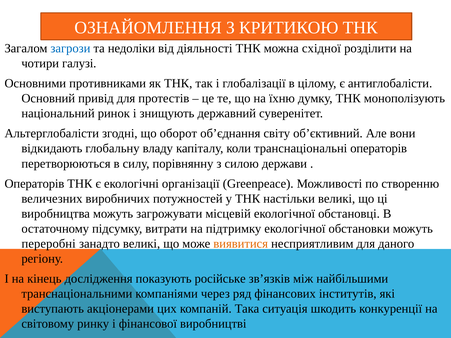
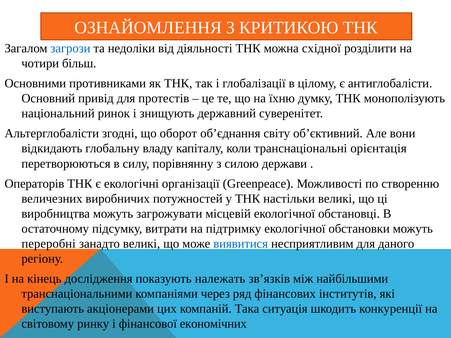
галузі: галузі -> більш (79, 63)
транснаціональні операторів: операторів -> орієнтація (379, 149)
виявитися colour: orange -> blue (241, 244)
російське: російське -> належать (220, 279)
виробництві: виробництві -> економічних (213, 324)
